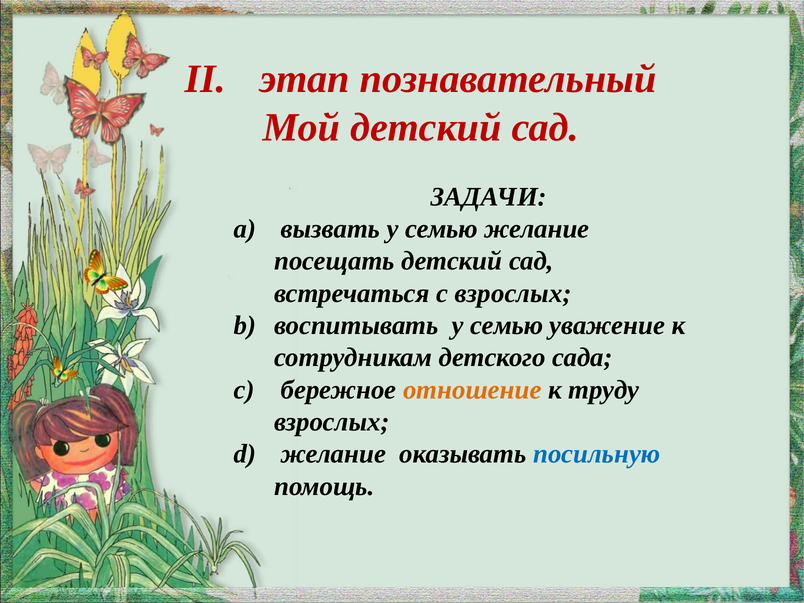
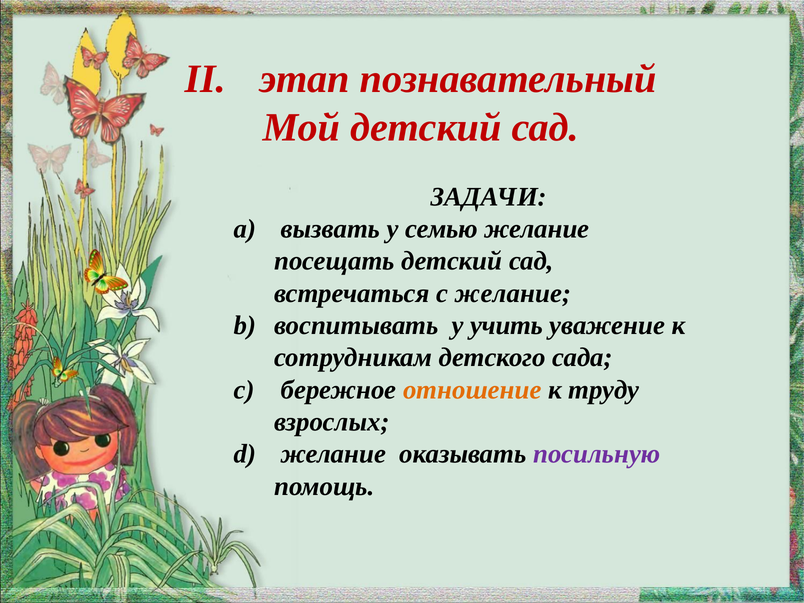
с взрослых: взрослых -> желание (513, 293)
воспитывать у семью: семью -> учить (507, 325)
посильную colour: blue -> purple (597, 454)
